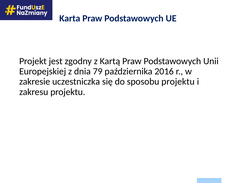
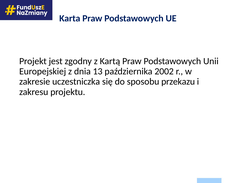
79: 79 -> 13 (98, 71)
2016: 2016 -> 2002 (164, 71)
sposobu projektu: projektu -> przekazu (178, 82)
